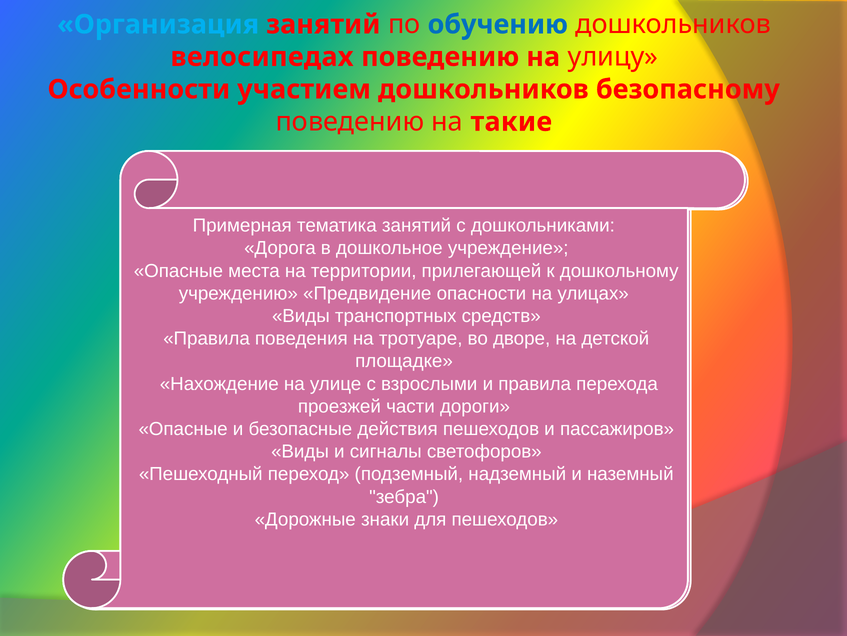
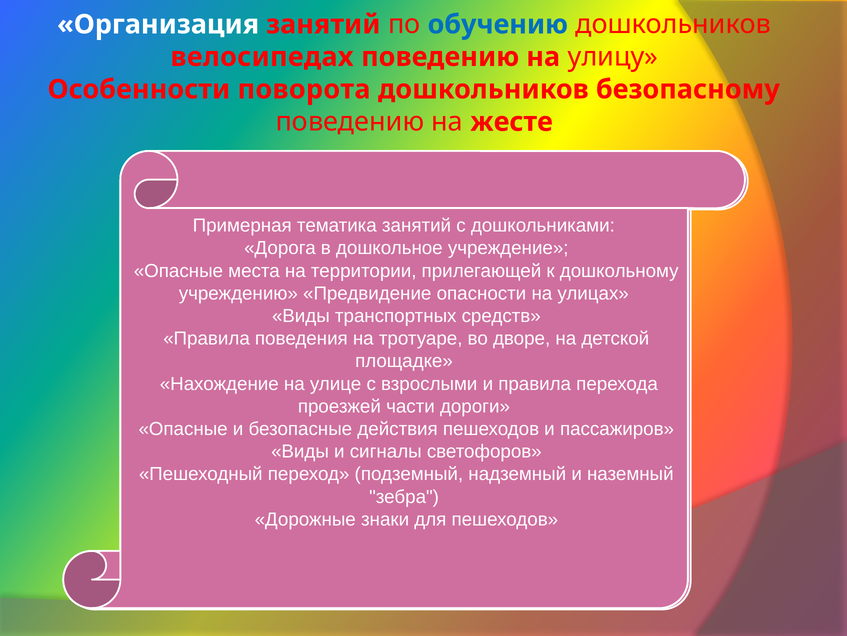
Организация colour: light blue -> white (158, 24)
участием: участием -> поворота (304, 89)
такие: такие -> жесте (512, 122)
